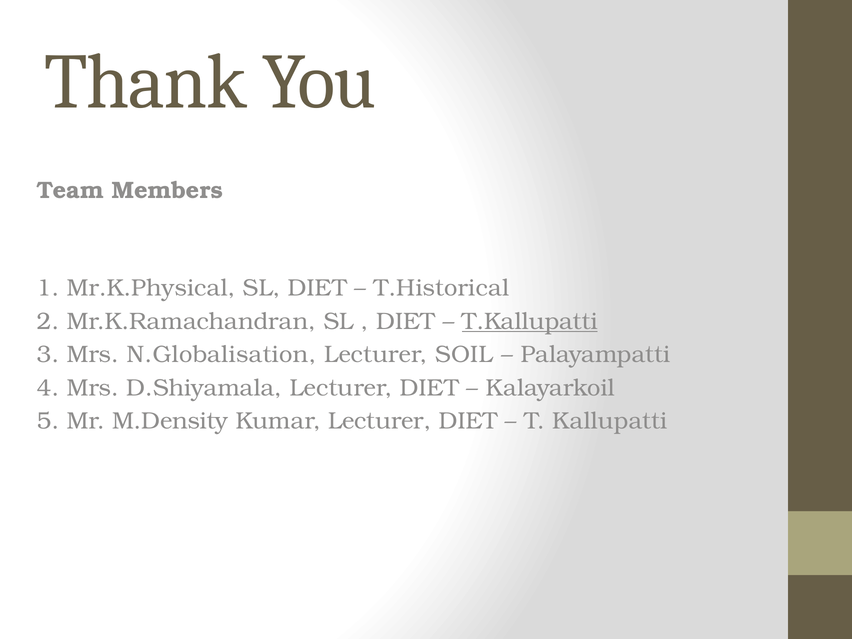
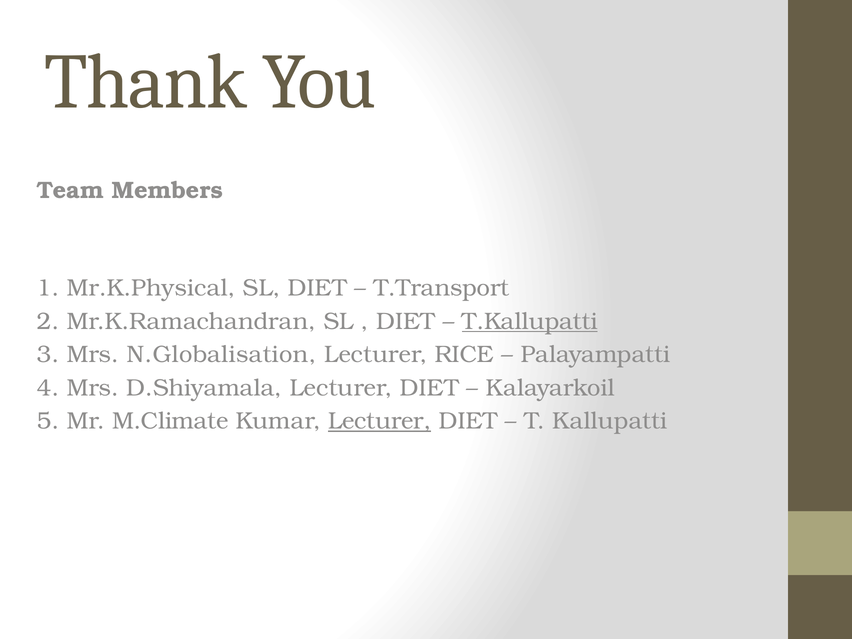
T.Historical: T.Historical -> T.Transport (442, 288)
SOIL: SOIL -> RICE (464, 355)
M.Density: M.Density -> M.Climate (170, 421)
Lecturer underline: none -> present (380, 421)
